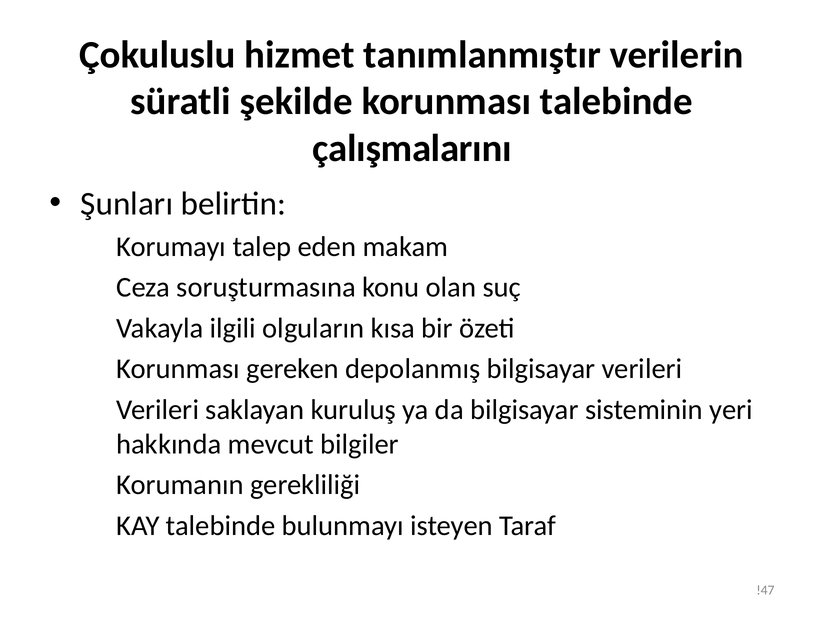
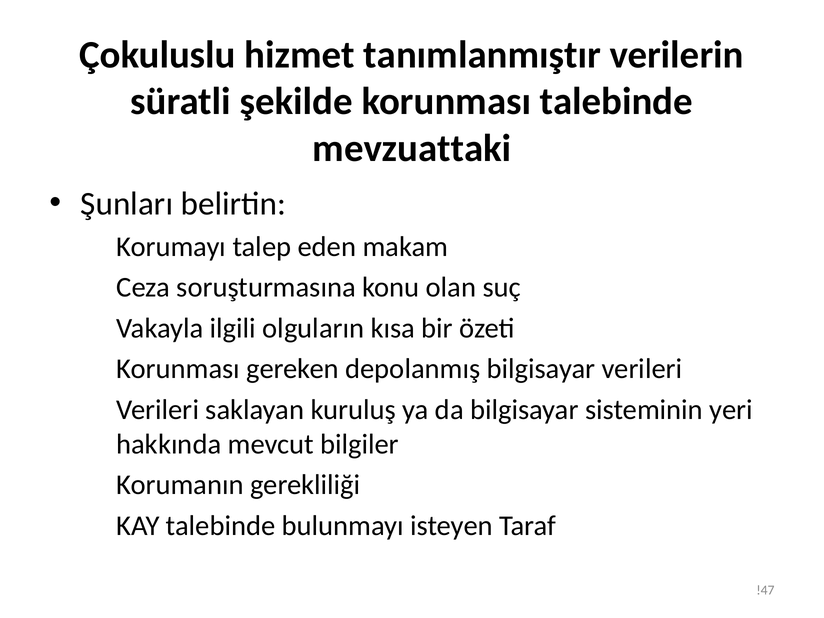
çalışmalarını: çalışmalarını -> mevzuattaki (412, 148)
